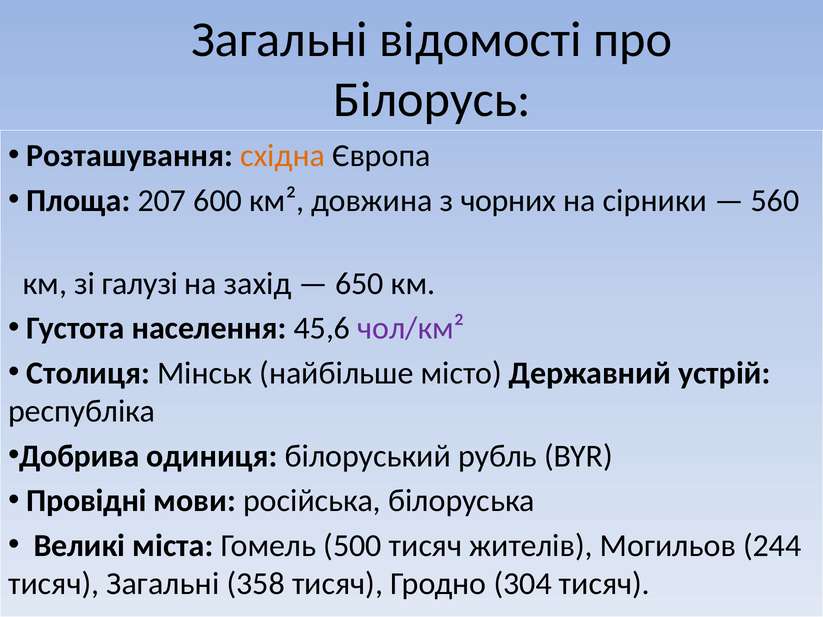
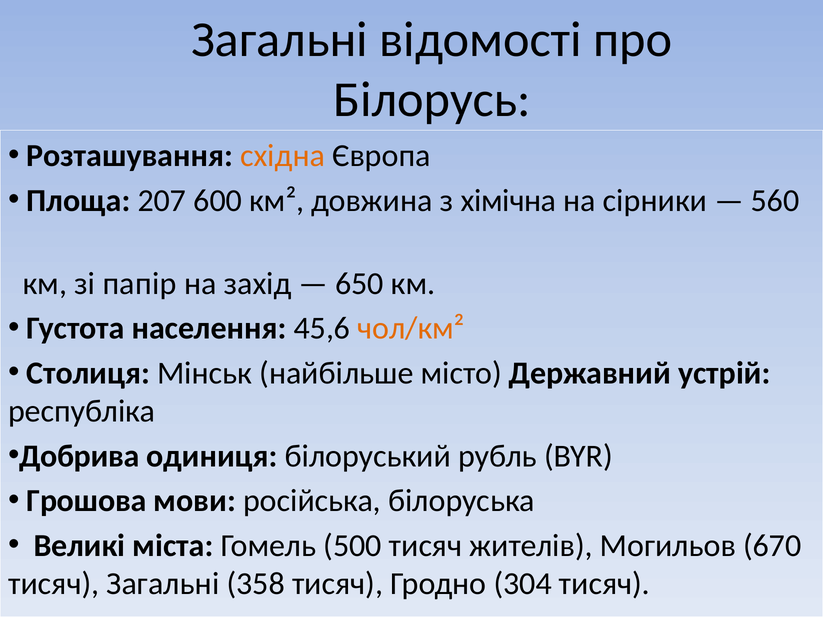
чорних: чорних -> хімічна (508, 201)
галузі: галузі -> папір (140, 284)
чол/км² colour: purple -> orange (411, 328)
Провідні: Провідні -> Грошова (86, 501)
244: 244 -> 670 (772, 546)
